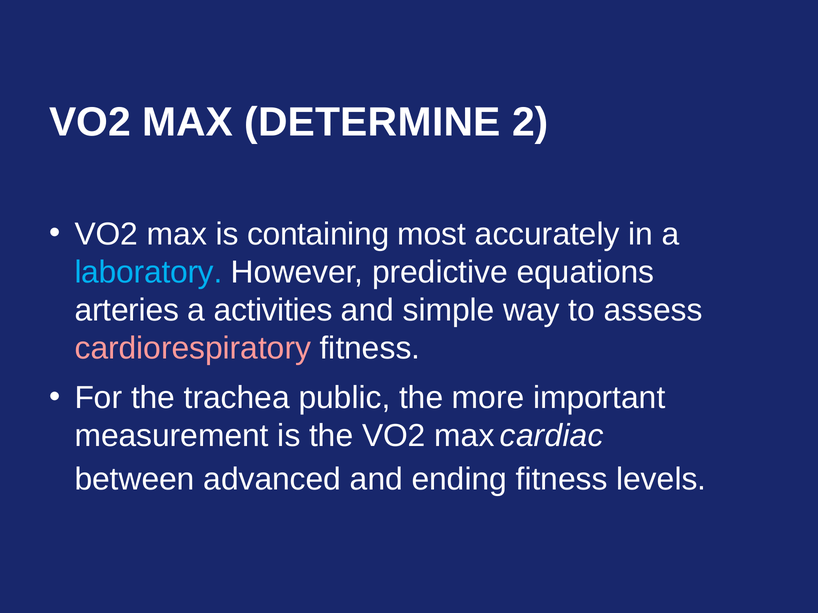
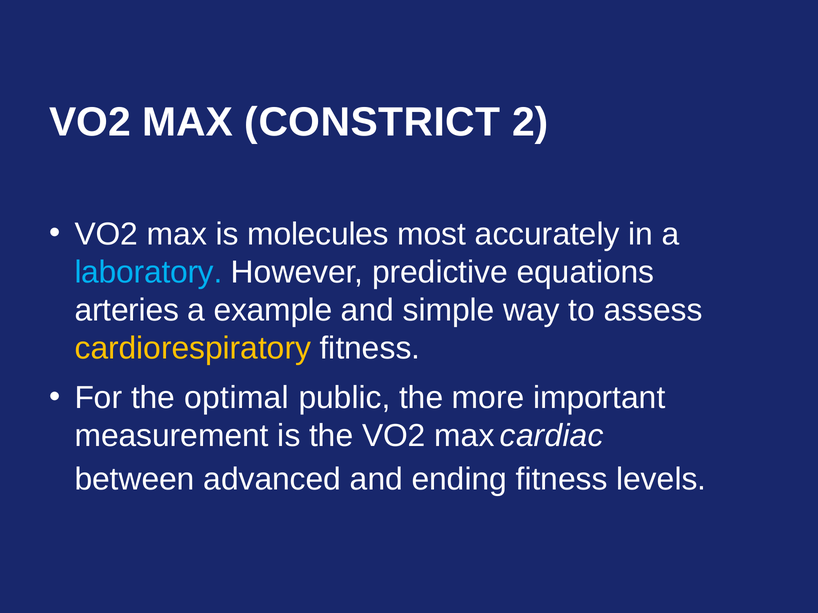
DETERMINE: DETERMINE -> CONSTRICT (372, 123)
containing: containing -> molecules (318, 234)
activities: activities -> example (273, 311)
cardiorespiratory colour: pink -> yellow (193, 349)
trachea: trachea -> optimal (237, 398)
